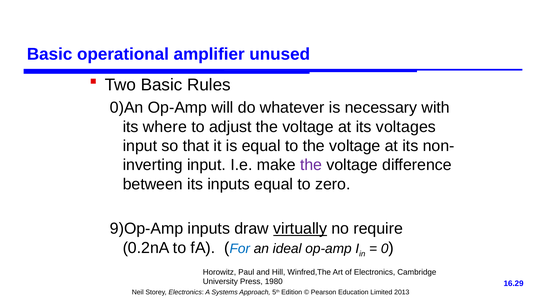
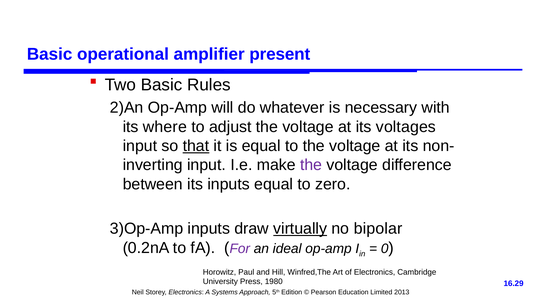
unused: unused -> present (280, 54)
0)An: 0)An -> 2)An (127, 108)
that underline: none -> present (196, 146)
9)Op-Amp: 9)Op-Amp -> 3)Op-Amp (147, 229)
require: require -> bipolar (378, 229)
For colour: blue -> purple (240, 249)
